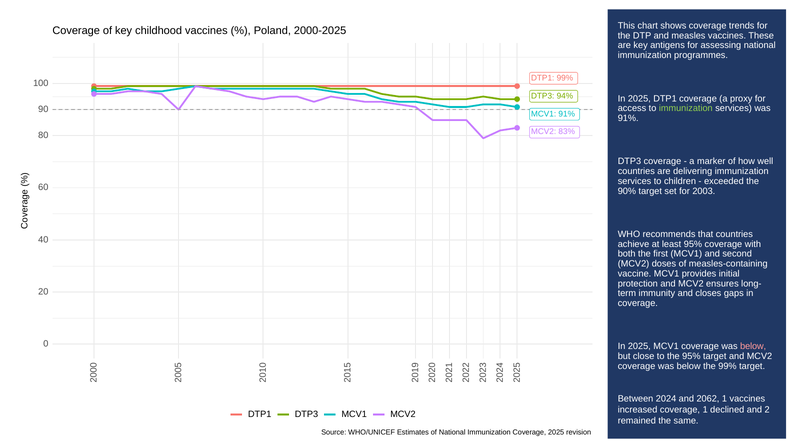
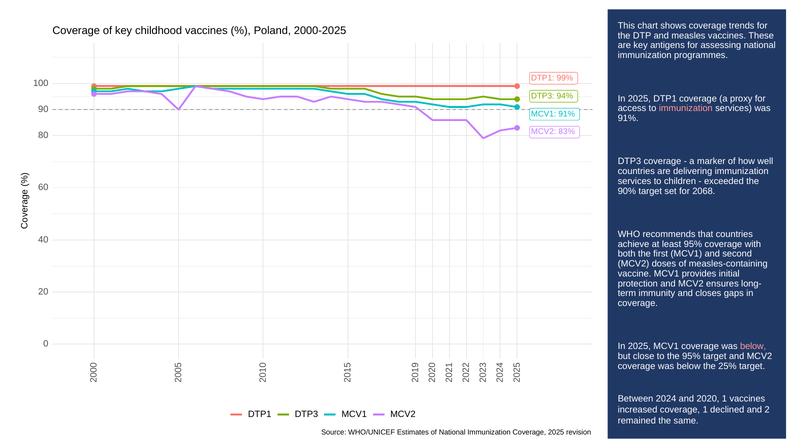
immunization colour: light green -> pink (686, 108)
2003: 2003 -> 2068 (704, 191)
the 99%: 99% -> 25% (727, 366)
2062: 2062 -> 2020 (708, 399)
